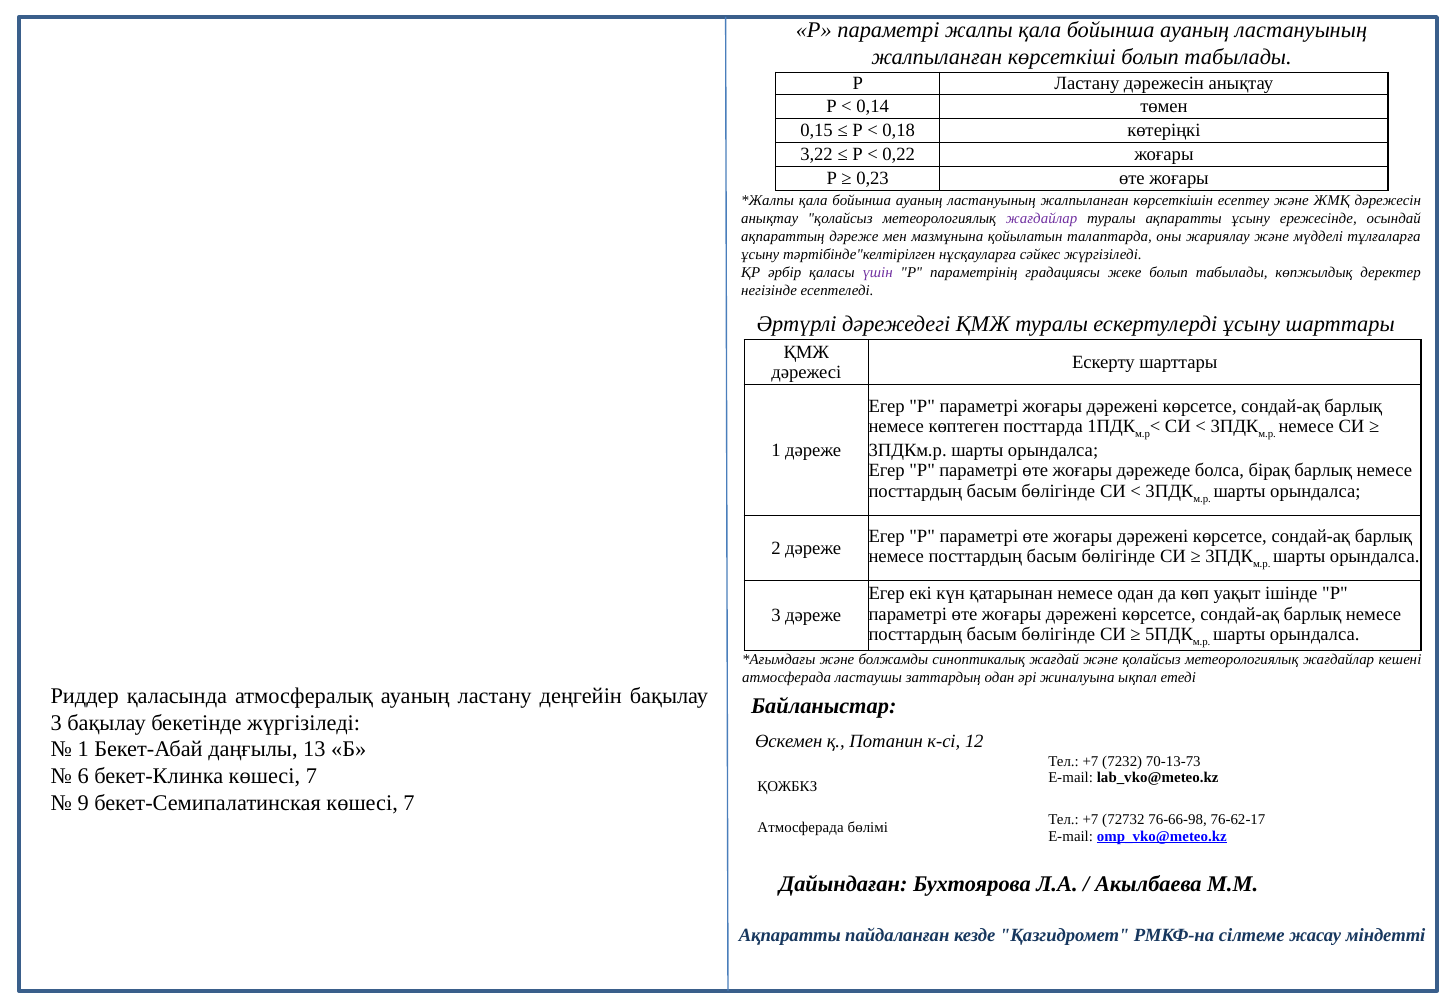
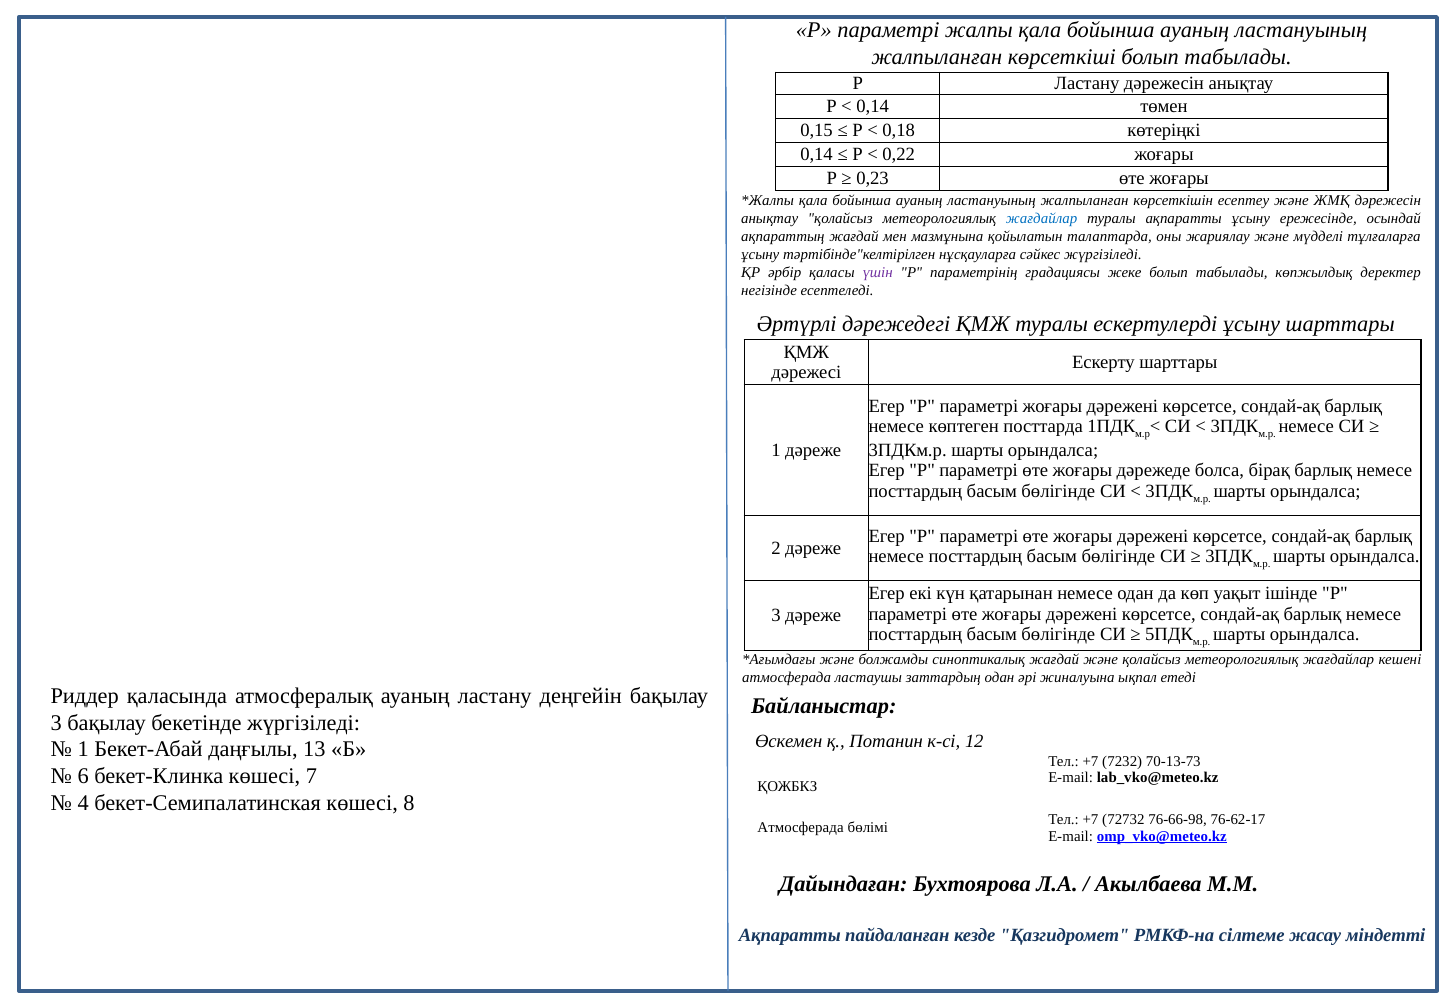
3,22: 3,22 -> 0,14 (817, 154)
жағдайлар colour: purple -> blue (1042, 219)
ақпараттың дәреже: дәреже -> жағдай (854, 237)
9: 9 -> 4 (83, 803)
бекет-Семипалатинская көшесі 7: 7 -> 8 (409, 803)
